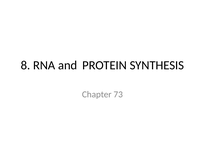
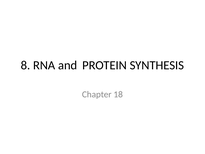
73: 73 -> 18 (118, 94)
